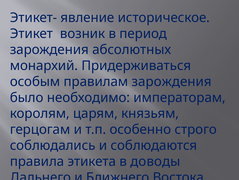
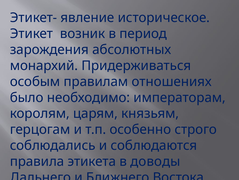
правилам зарождения: зарождения -> отношениях (172, 81)
